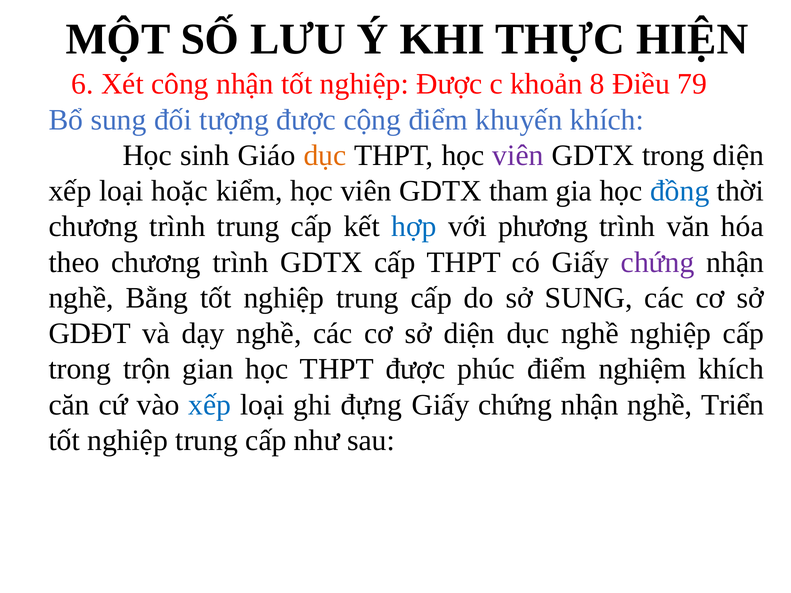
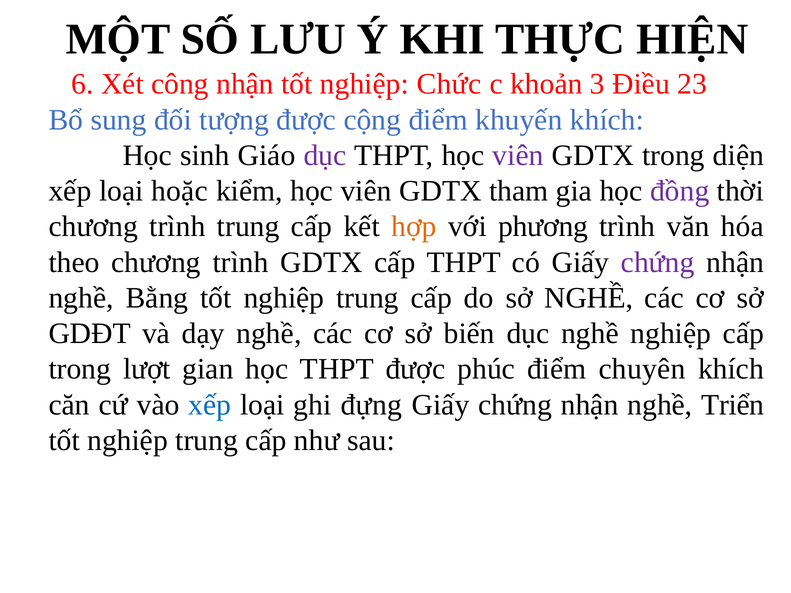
nghiệp Được: Được -> Chức (449, 84)
8: 8 -> 3 (597, 84)
79: 79 -> 23 (692, 84)
dục colour: orange -> purple (325, 156)
đồng colour: blue -> purple (680, 191)
hợp colour: blue -> orange (414, 227)
sở SUNG: SUNG -> NGHỀ (589, 298)
sở diện: diện -> biến (469, 334)
trộn: trộn -> lượt (147, 369)
nghiệm: nghiệm -> chuyên (642, 369)
